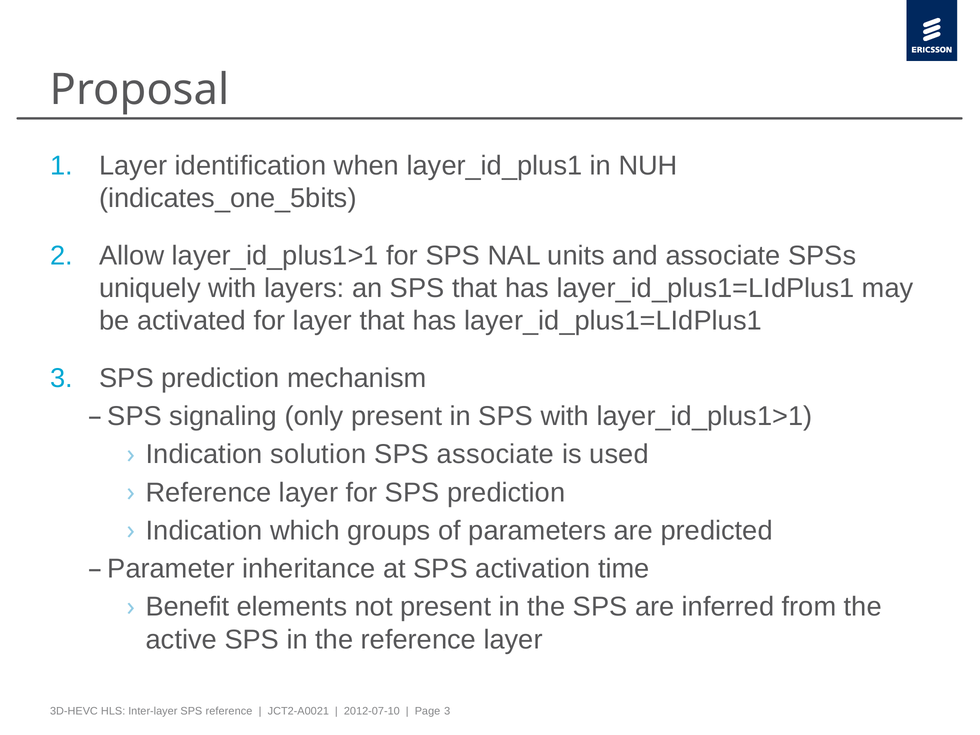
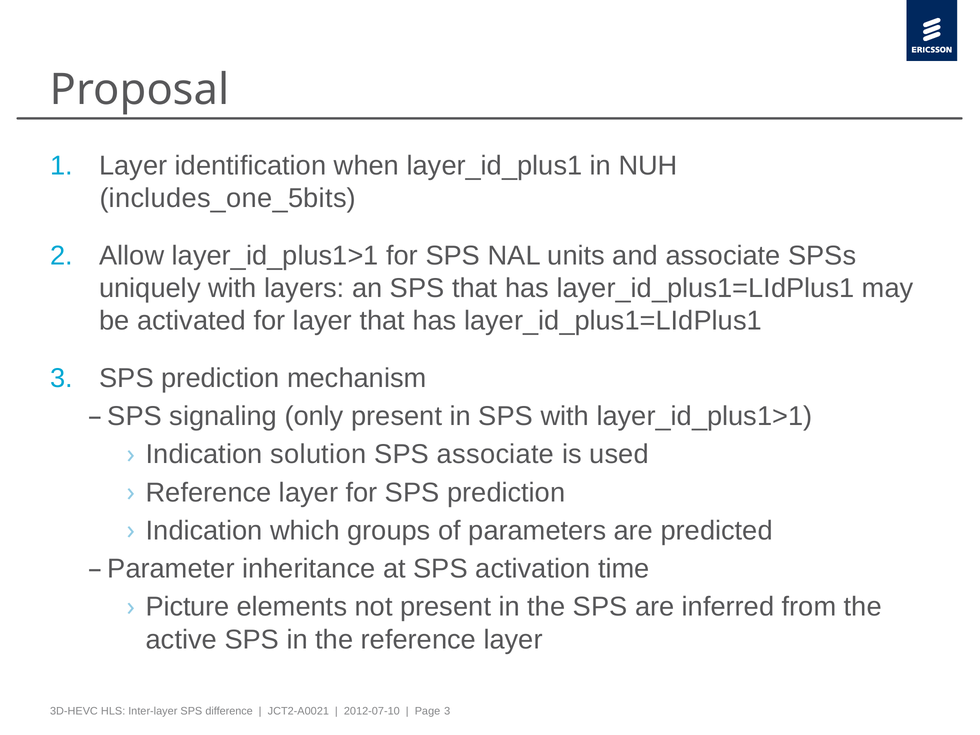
indicates_one_5bits: indicates_one_5bits -> includes_one_5bits (228, 198)
Benefit: Benefit -> Picture (188, 607)
SPS reference: reference -> difference (229, 711)
